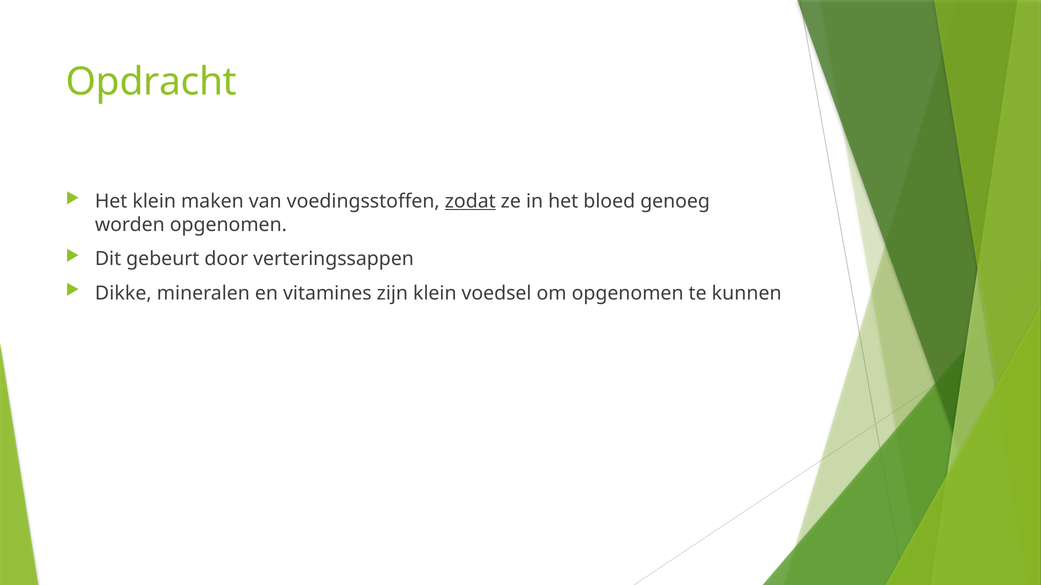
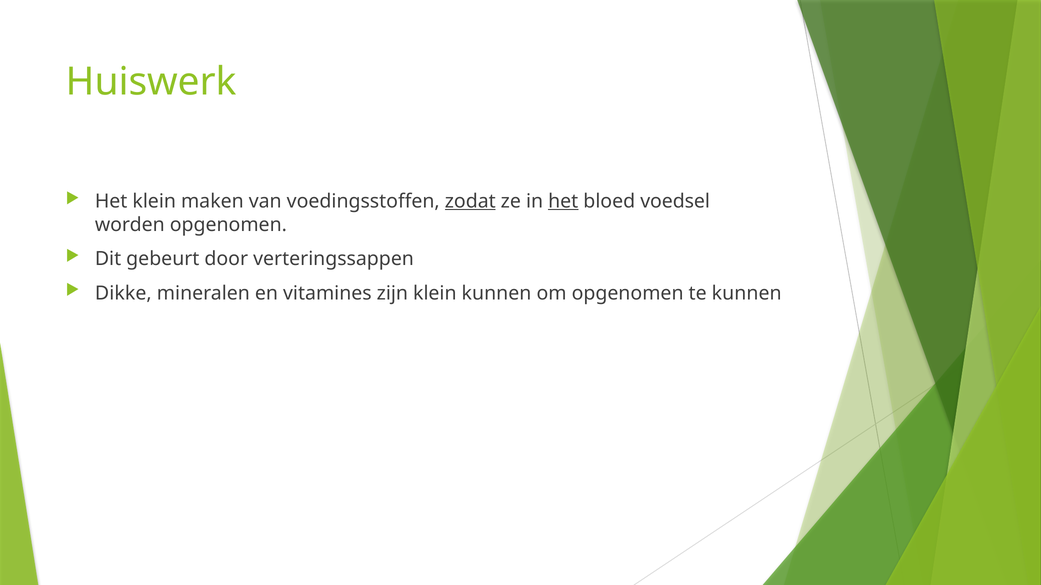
Opdracht: Opdracht -> Huiswerk (151, 82)
het underline: none -> present (563, 201)
genoeg: genoeg -> voedsel (675, 201)
klein voedsel: voedsel -> kunnen (497, 293)
